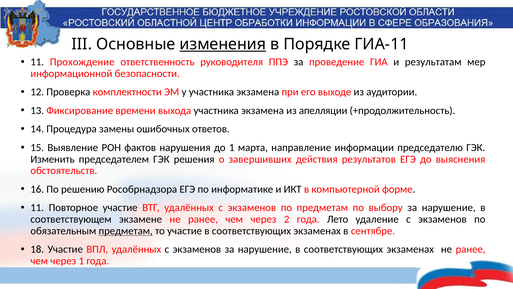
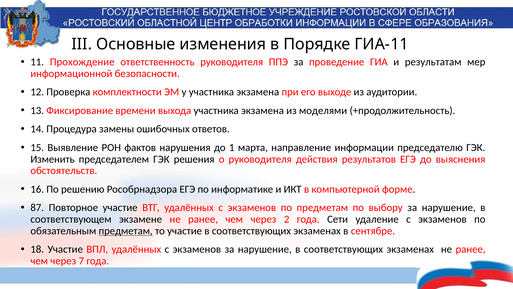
изменения underline: present -> none (223, 44)
апелляции: апелляции -> моделями (323, 110)
о завершивших: завершивших -> руководителя (260, 159)
11: 11 -> 87 (37, 207)
Лето: Лето -> Сети (338, 219)
через 1: 1 -> 7 (81, 261)
